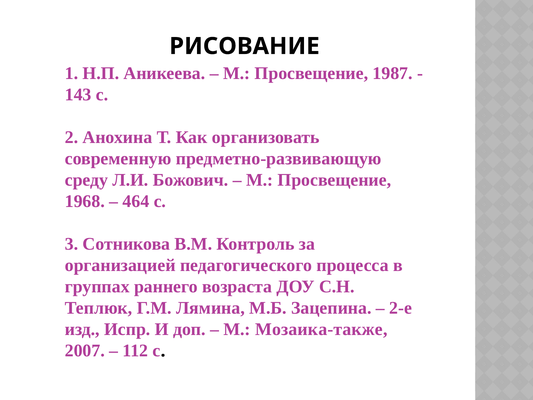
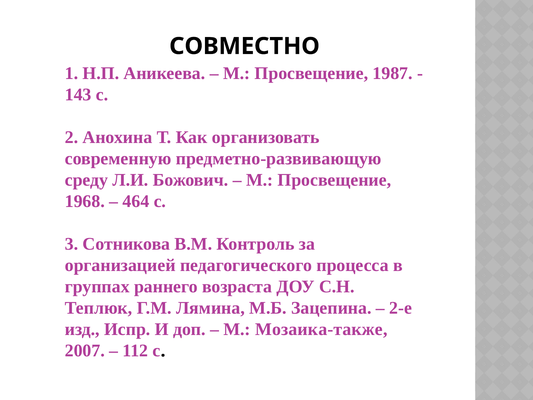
РИСОВАНИЕ: РИСОВАНИЕ -> СОВМЕСТНО (244, 46)
